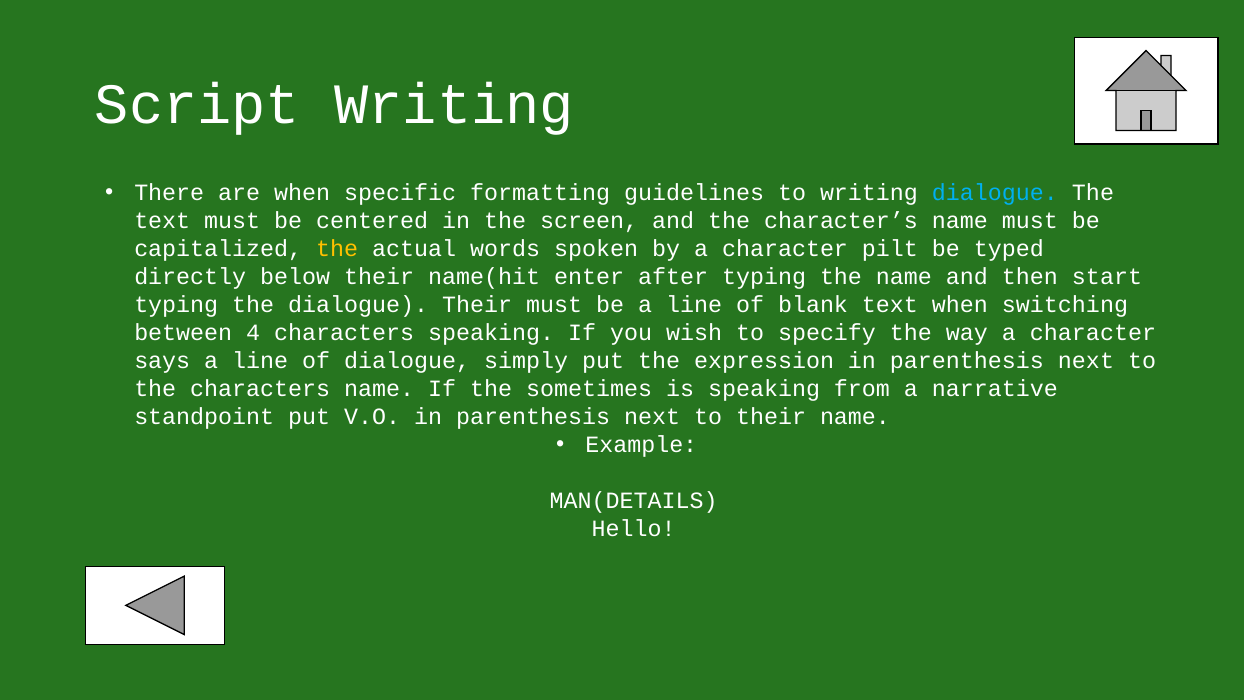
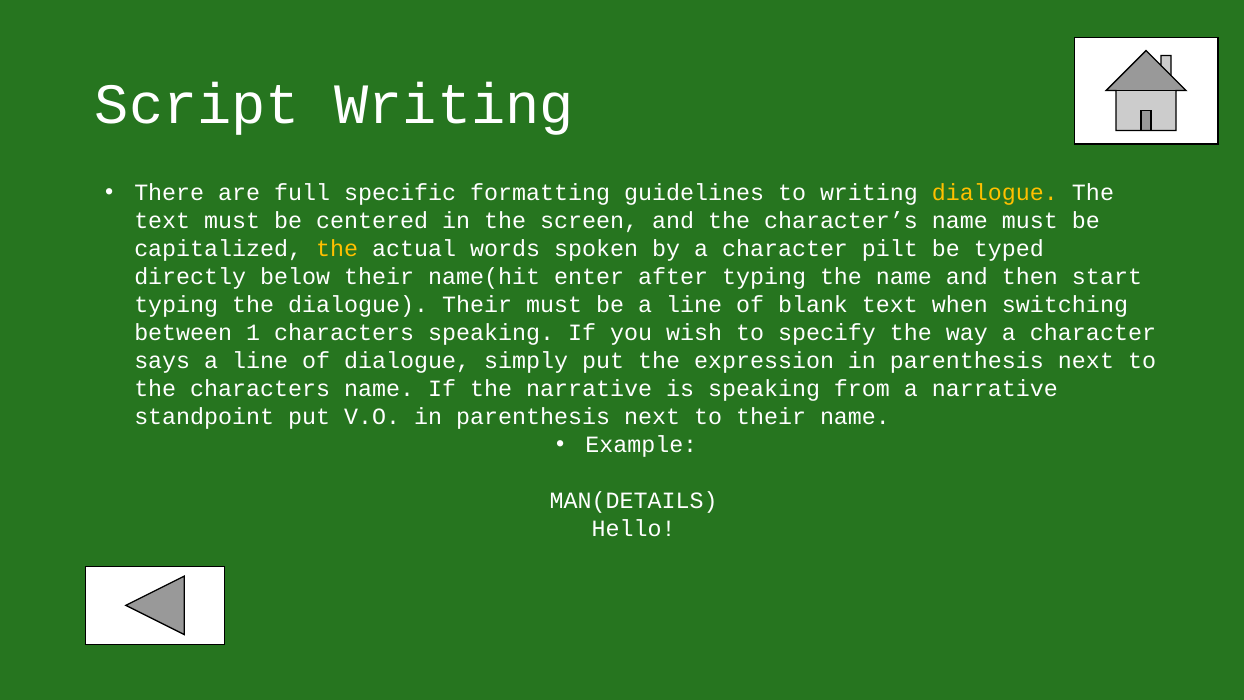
are when: when -> full (302, 193)
dialogue colour: light blue -> yellow (995, 193)
4: 4 -> 1 (253, 333)
the sometimes: sometimes -> narrative (589, 389)
